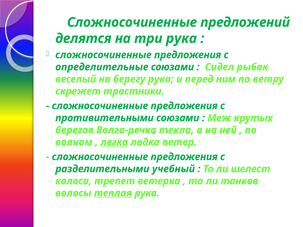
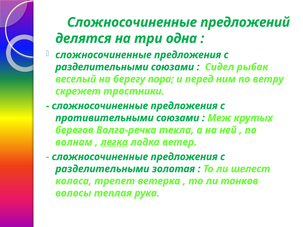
три рука: рука -> одна (181, 39)
определительные: определительные -> разделительными (102, 67)
берегу рука: рука -> пора (161, 79)
учебный: учебный -> золотая (173, 169)
теплая underline: present -> none (113, 193)
